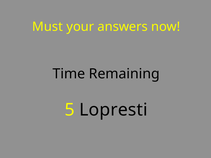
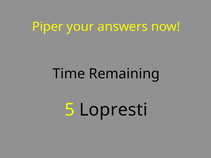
Must: Must -> Piper (48, 27)
